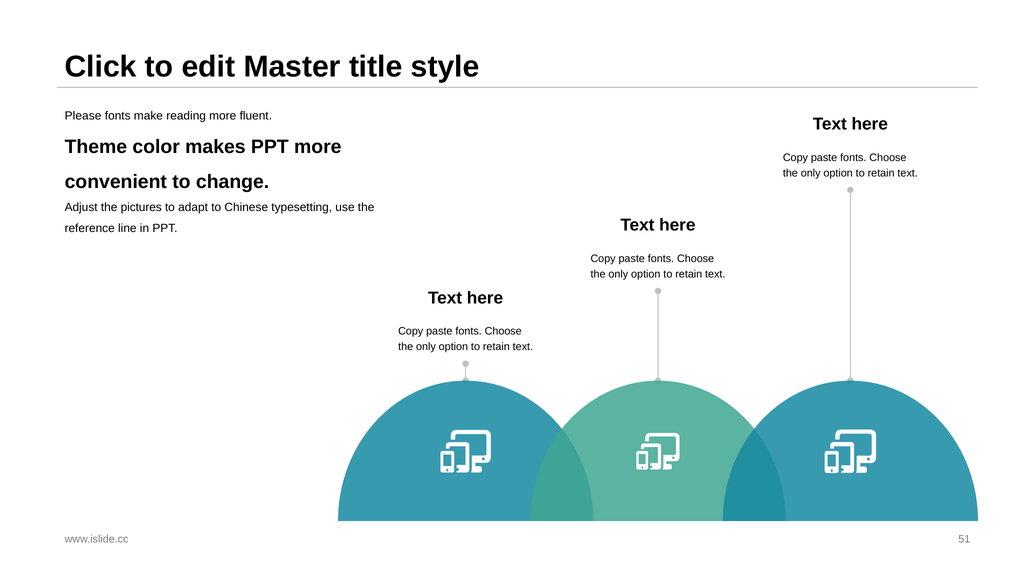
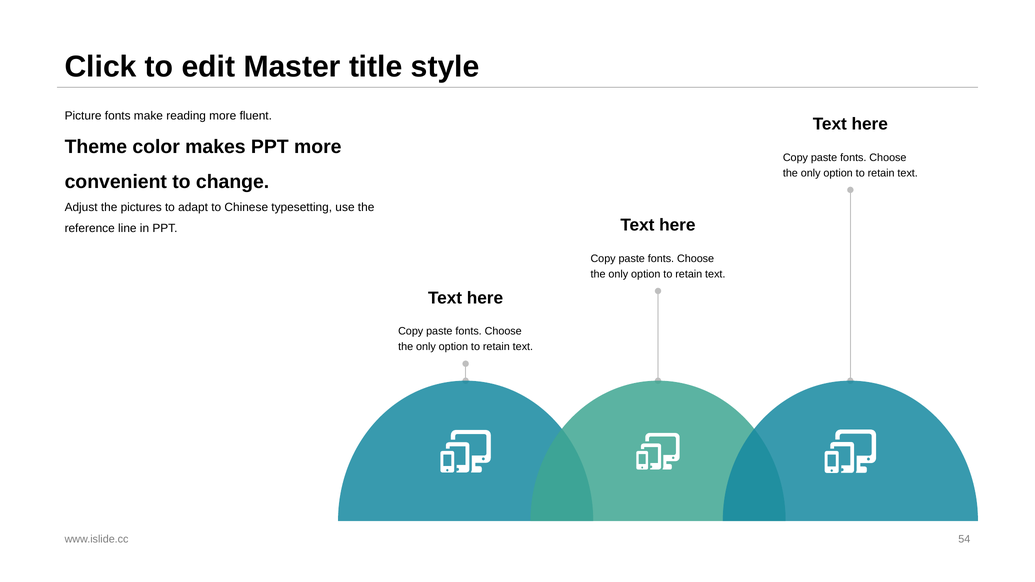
Please: Please -> Picture (83, 116)
51: 51 -> 54 (964, 539)
